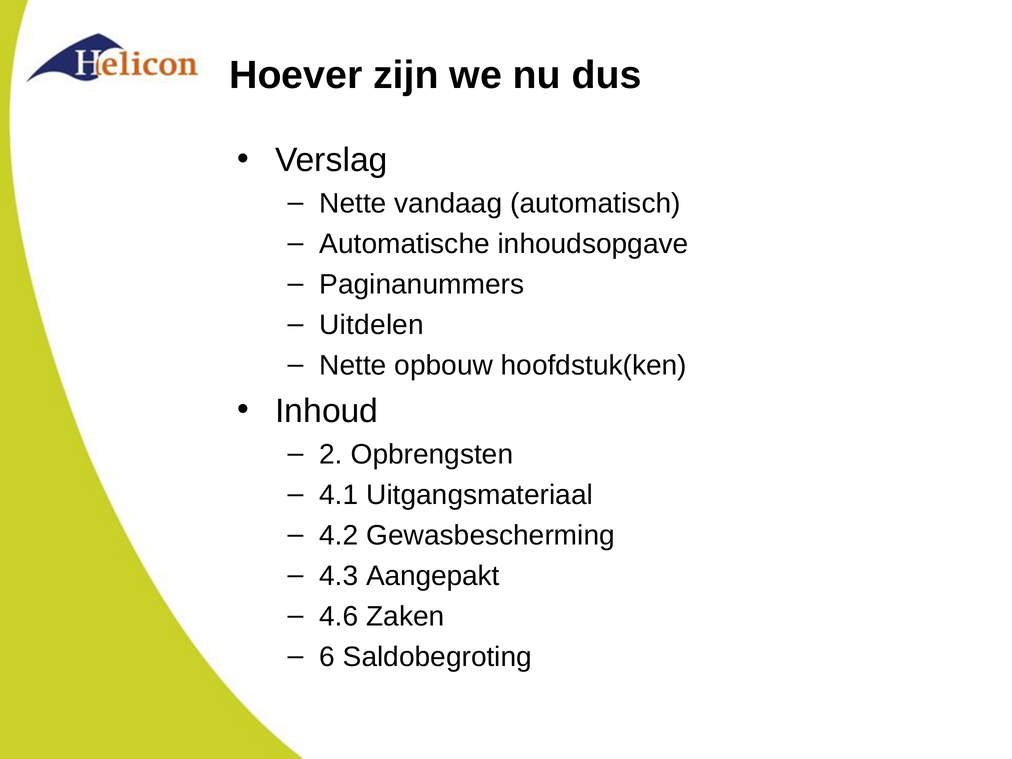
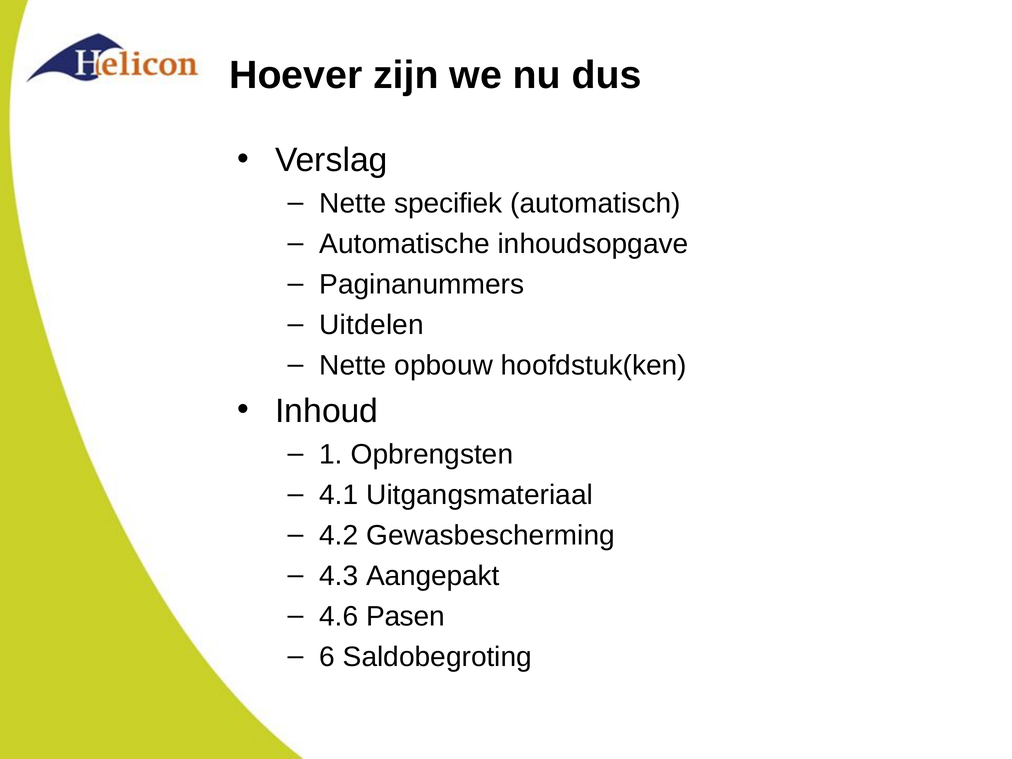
vandaag: vandaag -> specifiek (448, 204)
2: 2 -> 1 (331, 454)
Zaken: Zaken -> Pasen (405, 616)
